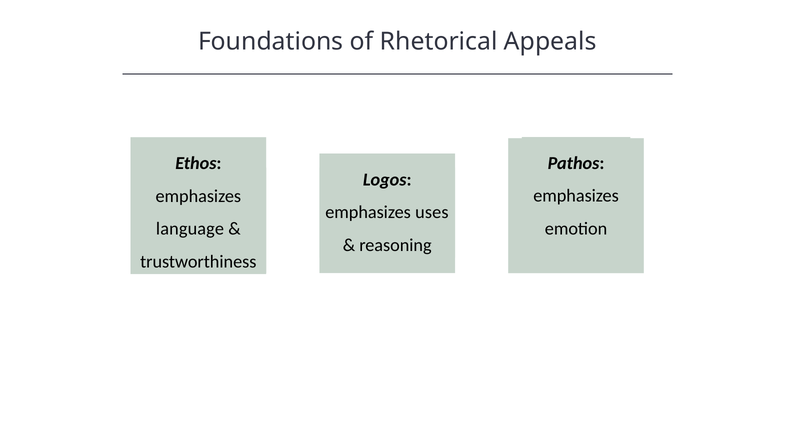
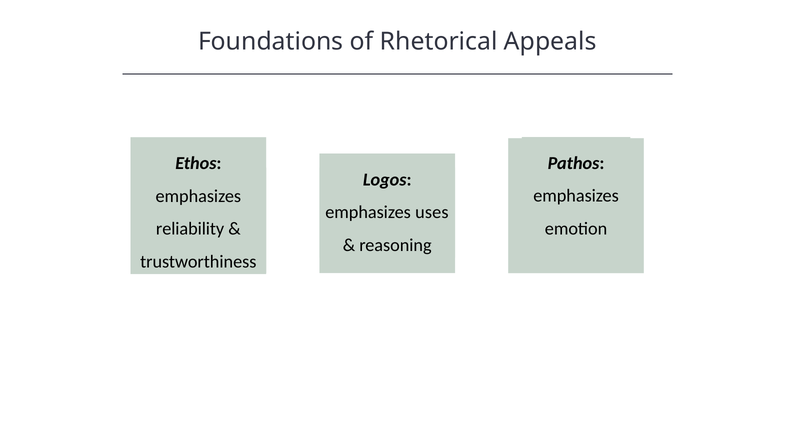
language: language -> reliability (190, 229)
